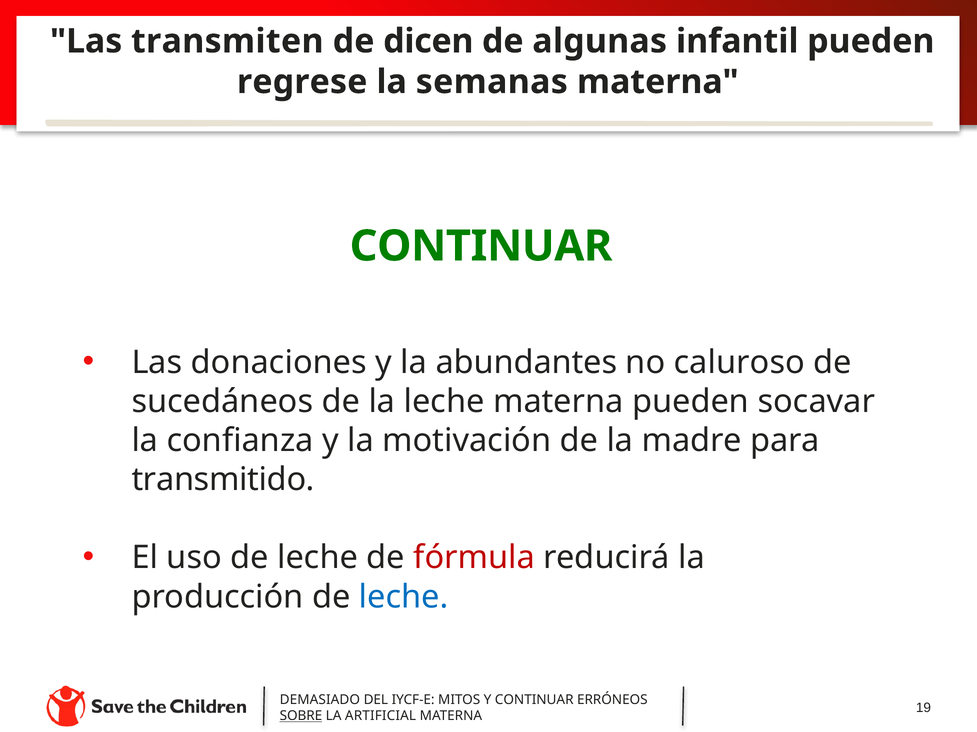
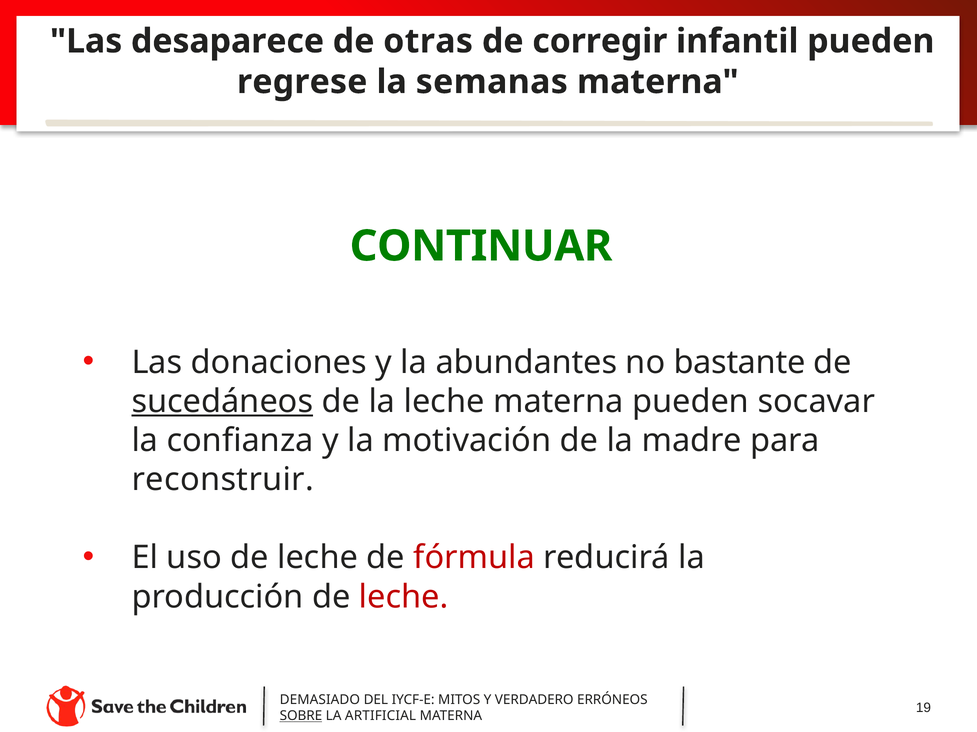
transmiten: transmiten -> desaparece (228, 41)
dicen: dicen -> otras (428, 41)
algunas: algunas -> corregir (600, 41)
caluroso: caluroso -> bastante (740, 363)
sucedáneos underline: none -> present (222, 402)
transmitido: transmitido -> reconstruir (223, 480)
leche colour: blue -> red (404, 597)
Y CONTINUAR: CONTINUAR -> VERDADERO (534, 700)
